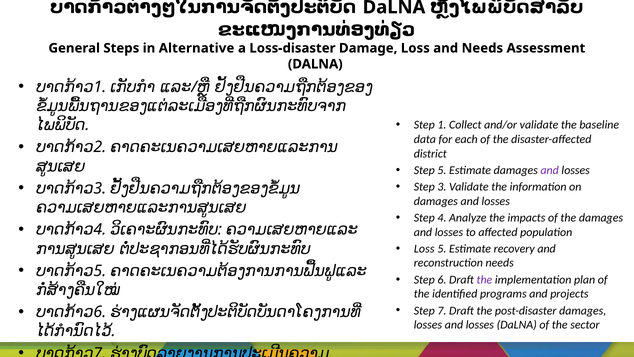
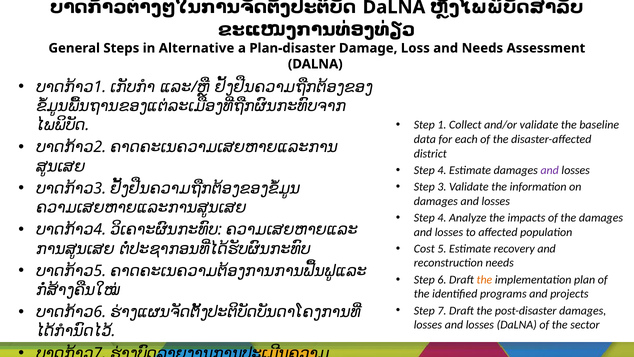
Loss-disaster: Loss-disaster -> Plan-disaster (292, 48)
5: 5 -> 4 (442, 170)
Loss: Loss -> Cost (424, 249)
the colour: purple -> orange (484, 279)
